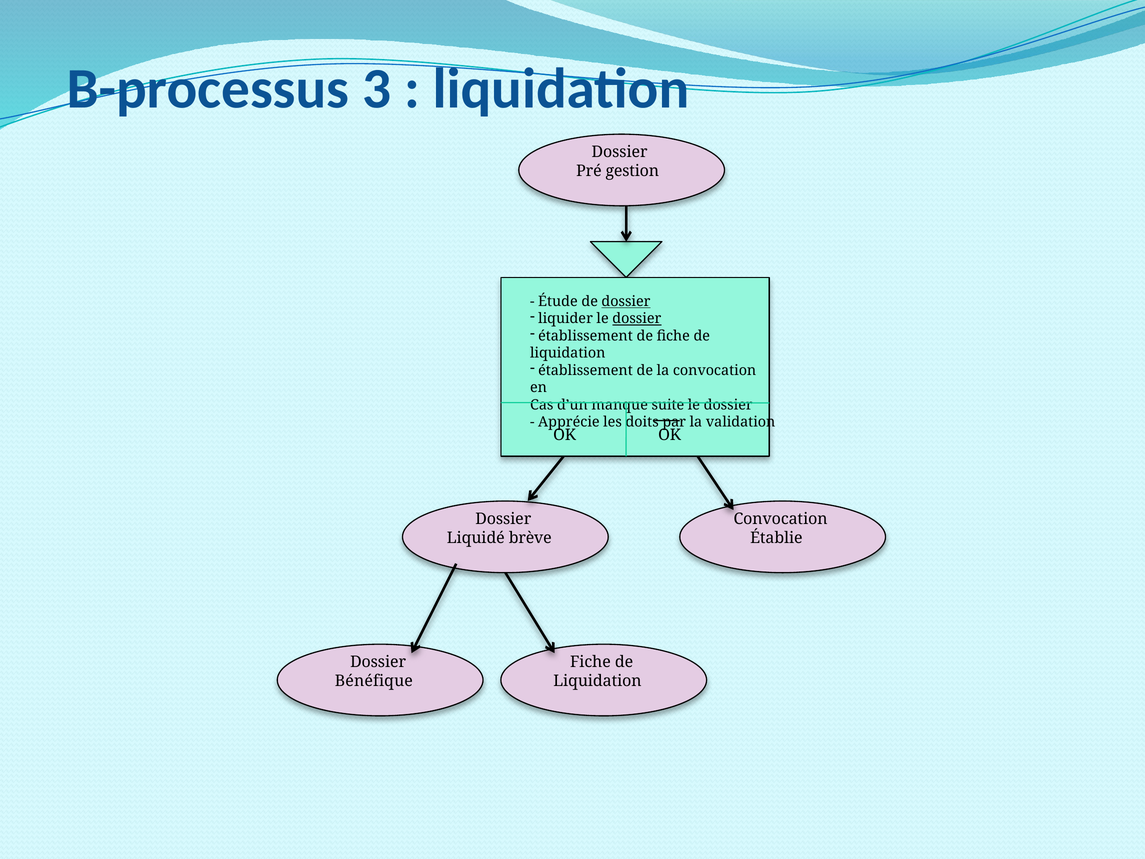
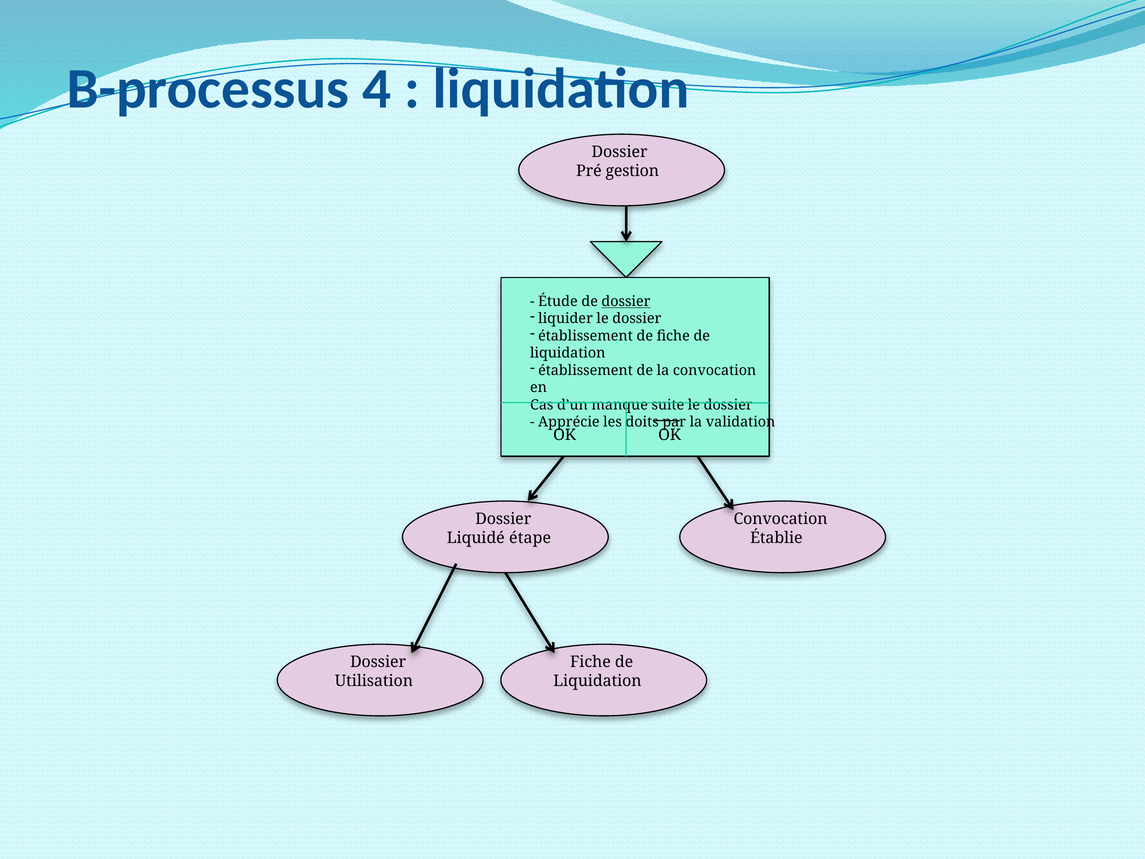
3: 3 -> 4 (377, 89)
dossier underline: present -> none (637, 319)
brève: brève -> étape (530, 538)
Bénéfique: Bénéfique -> Utilisation (374, 681)
